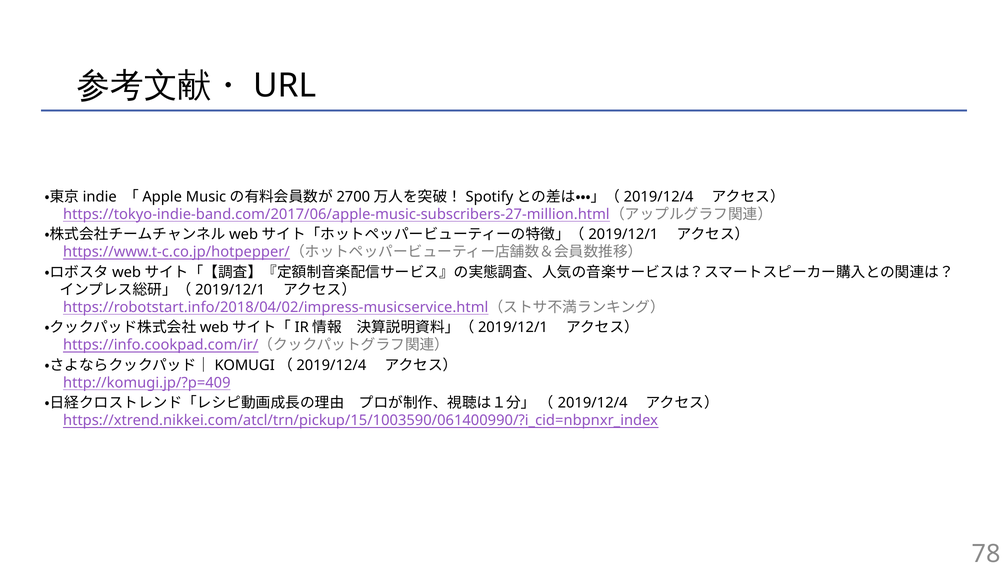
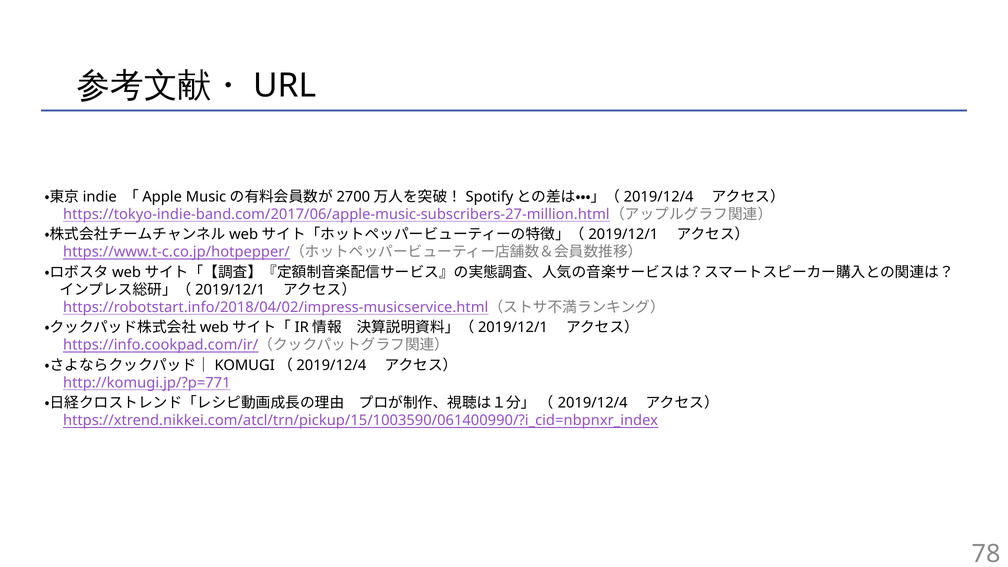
http://komugi.jp/?p=409: http://komugi.jp/?p=409 -> http://komugi.jp/?p=771 (147, 383)
